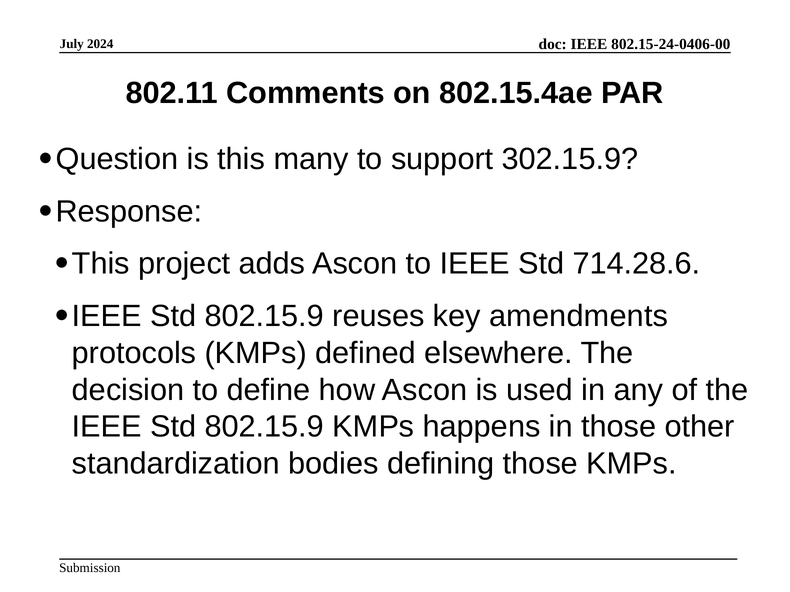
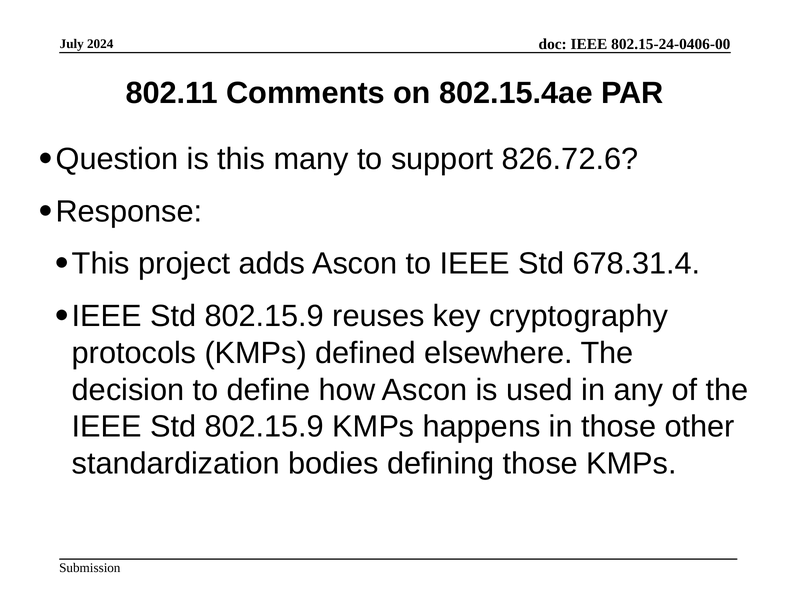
302.15.9: 302.15.9 -> 826.72.6 (570, 159)
714.28.6: 714.28.6 -> 678.31.4 (637, 264)
amendments: amendments -> cryptography (579, 317)
